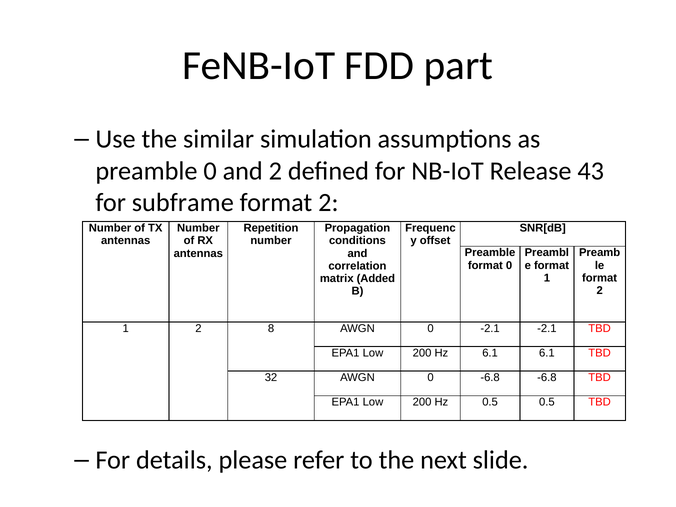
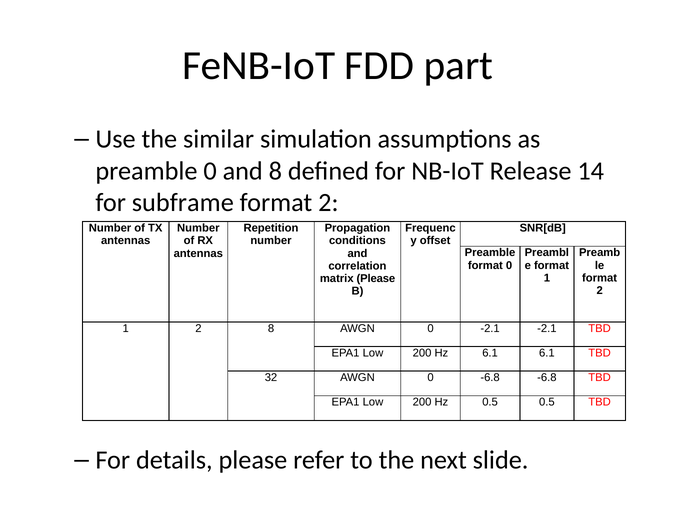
and 2: 2 -> 8 (275, 171)
43: 43 -> 14 (591, 171)
matrix Added: Added -> Please (376, 279)
